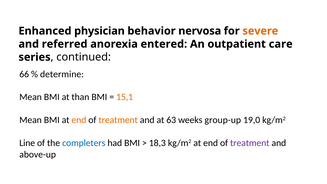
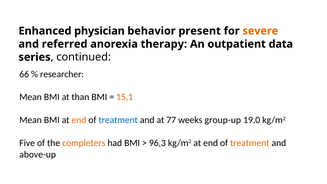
nervosa: nervosa -> present (200, 31)
entered: entered -> therapy (164, 44)
care: care -> data (281, 44)
determine: determine -> researcher (62, 74)
treatment colour: orange -> blue (118, 120)
63: 63 -> 77 (171, 120)
Line: Line -> Five (27, 143)
completers colour: blue -> orange (84, 143)
18,3: 18,3 -> 96,3 (157, 143)
treatment colour: purple -> orange (250, 143)
